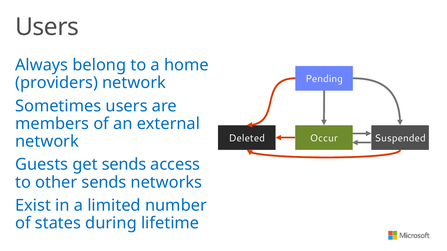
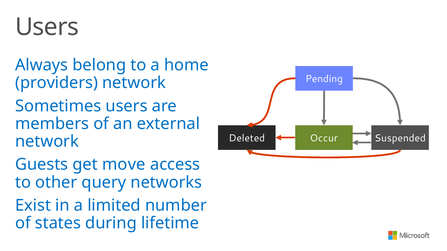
get sends: sends -> move (124, 165)
other sends: sends -> query (104, 183)
